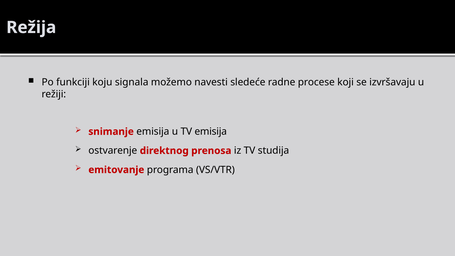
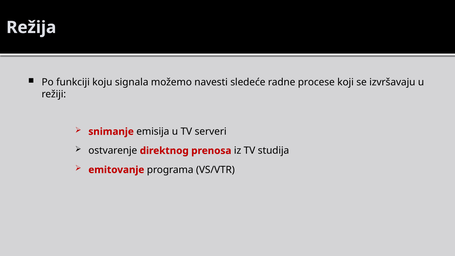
TV emisija: emisija -> serveri (211, 132)
